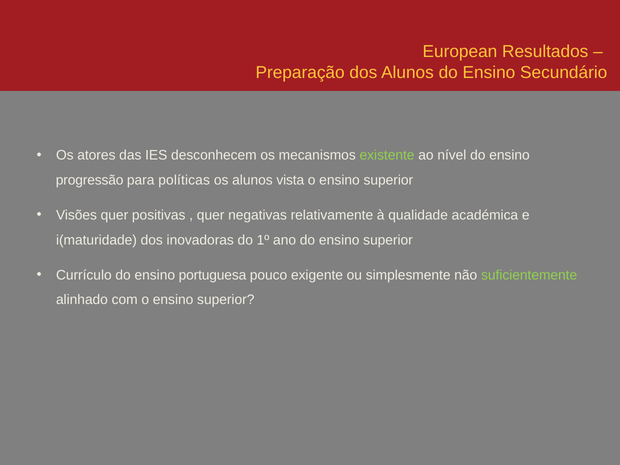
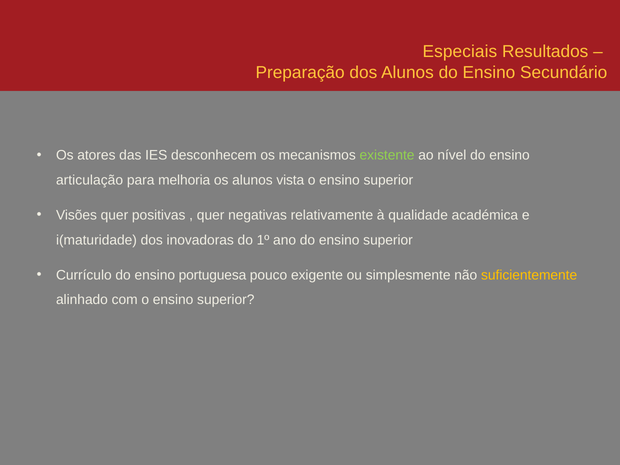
European: European -> Especiais (460, 52)
progressão: progressão -> articulação (90, 180)
políticas: políticas -> melhoria (184, 180)
suficientemente colour: light green -> yellow (529, 275)
